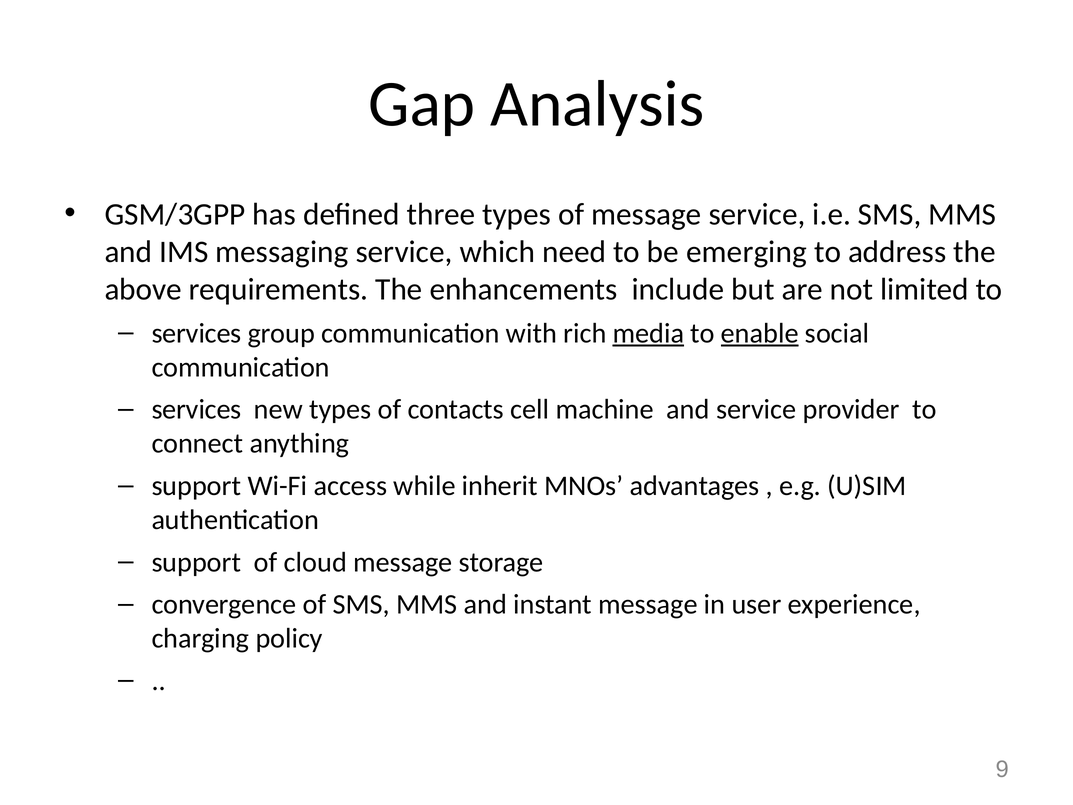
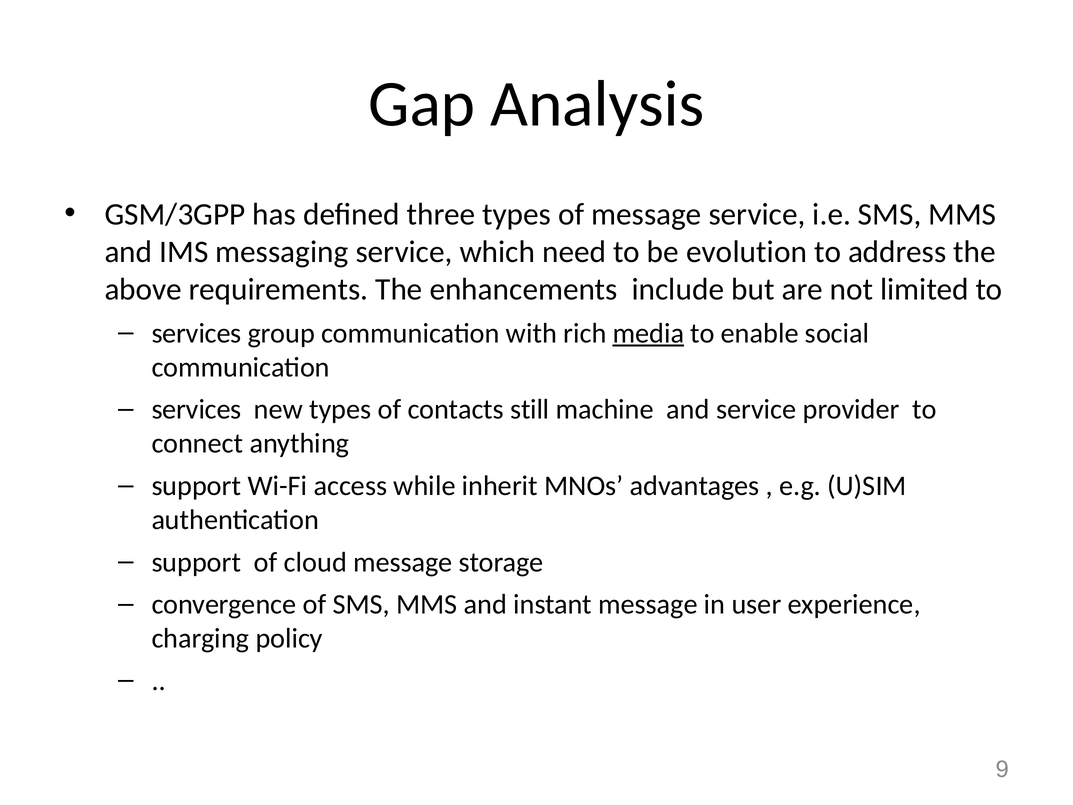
emerging: emerging -> evolution (747, 252)
enable underline: present -> none (760, 333)
cell: cell -> still (530, 409)
